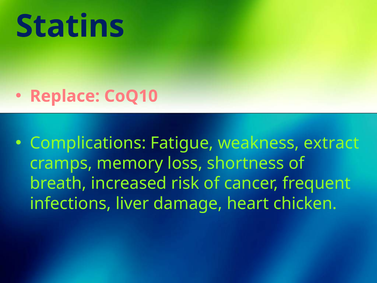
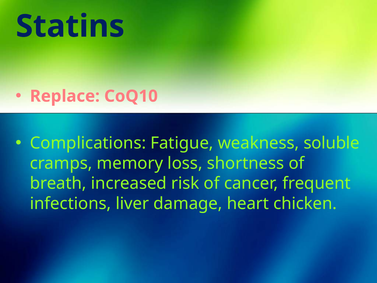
extract: extract -> soluble (332, 143)
